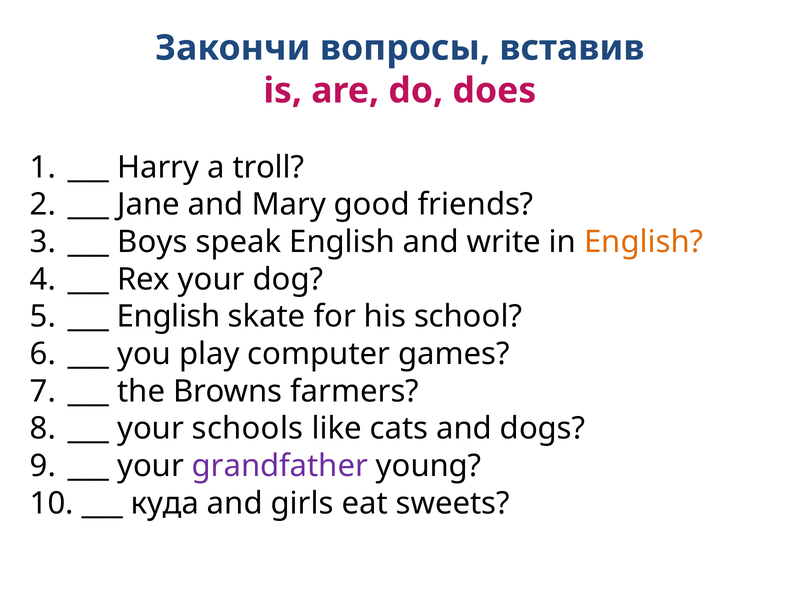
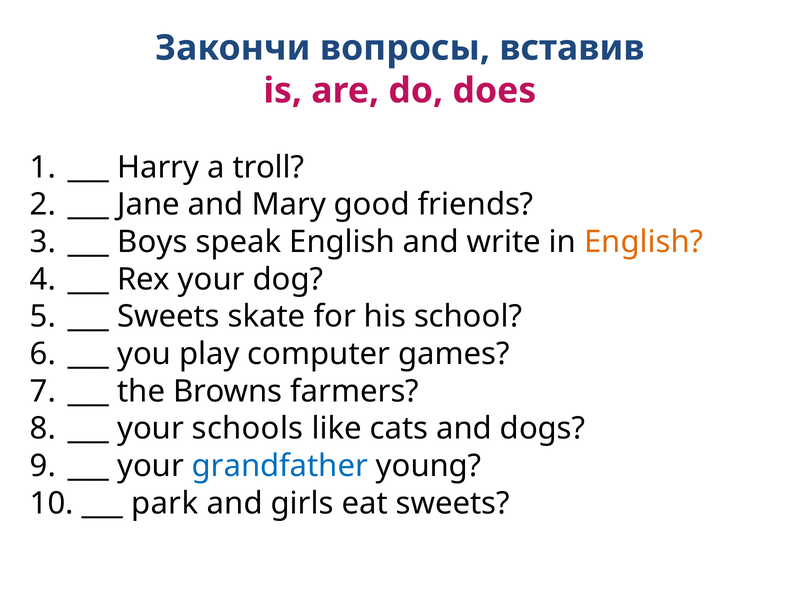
English: English -> Sweets (168, 317)
grandfather colour: purple -> blue (280, 466)
куда: куда -> park (165, 503)
